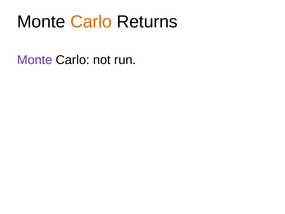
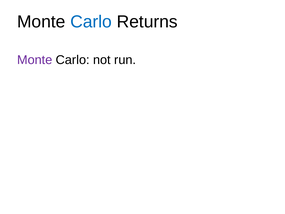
Carlo colour: orange -> blue (91, 22)
